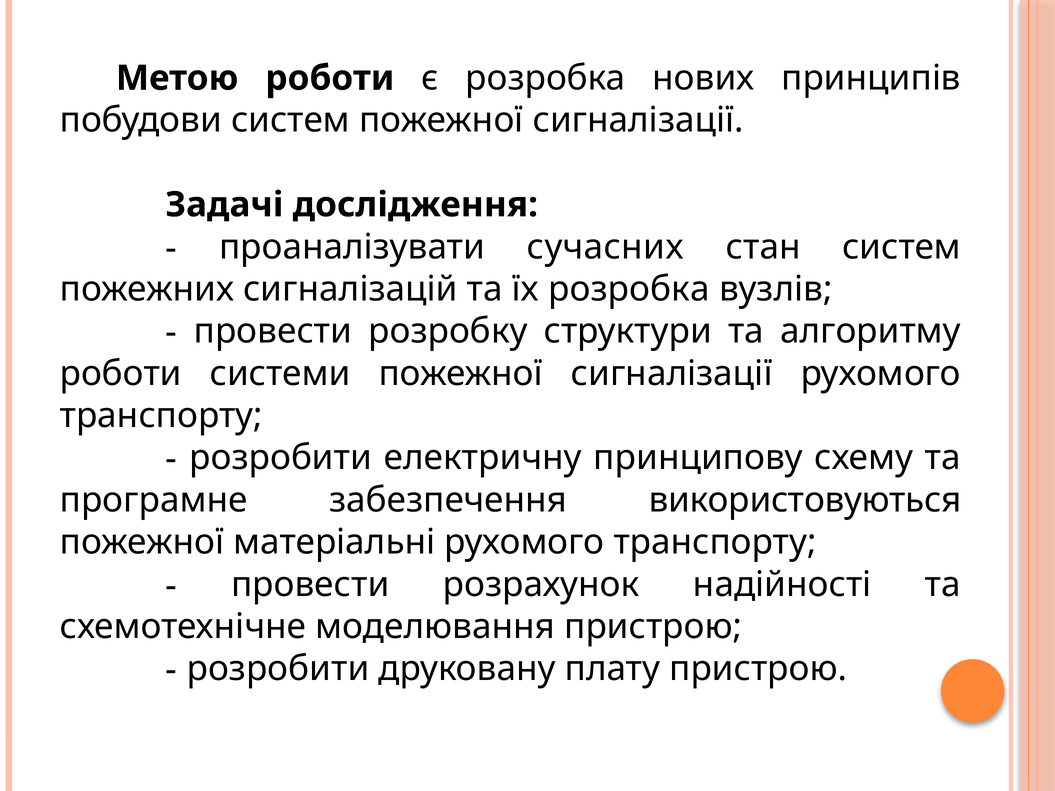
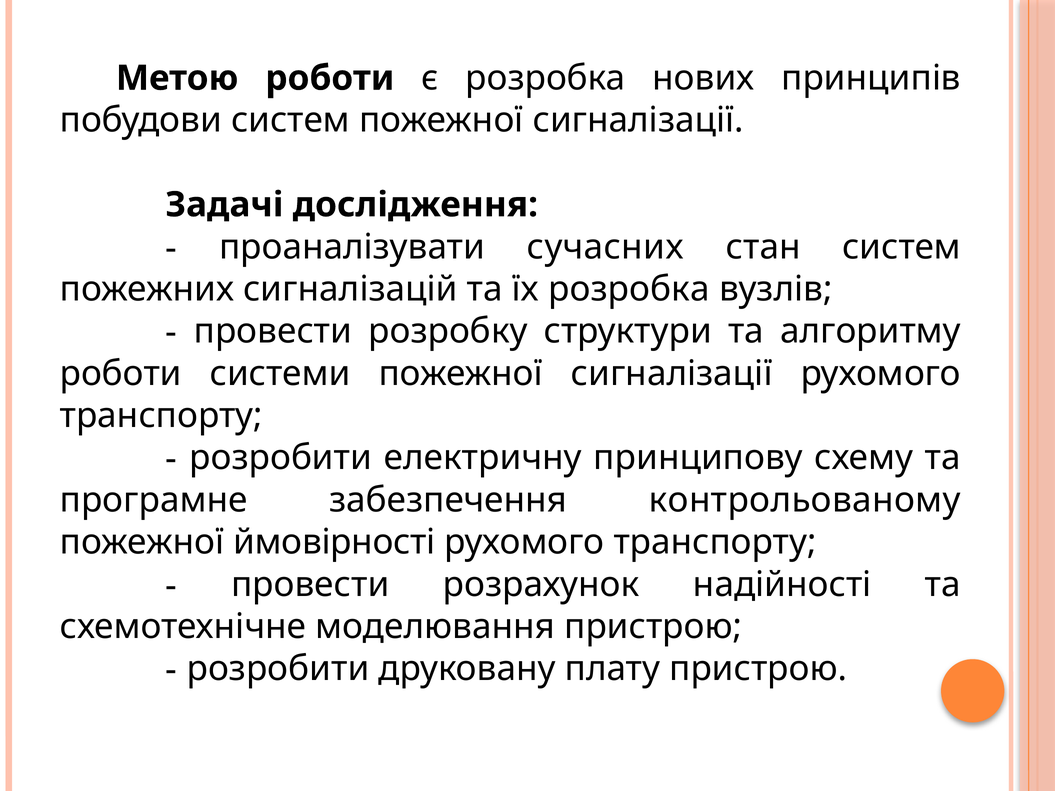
використовуються: використовуються -> контрольованому (805, 500)
матеріальні: матеріальні -> ймовірності (334, 542)
